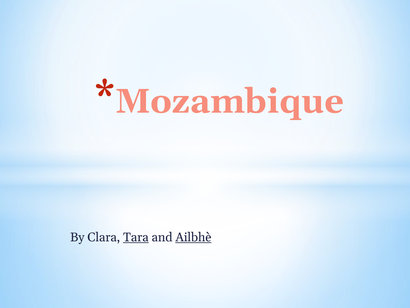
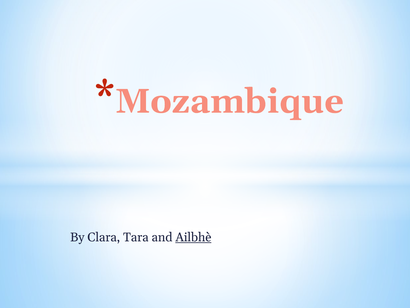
Tara underline: present -> none (136, 237)
